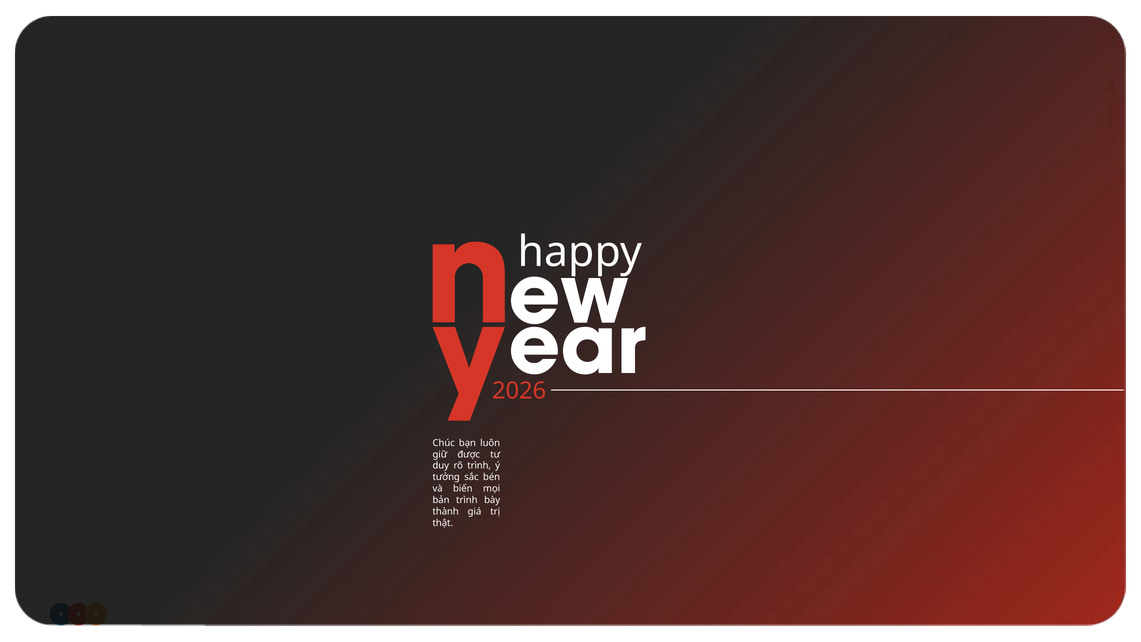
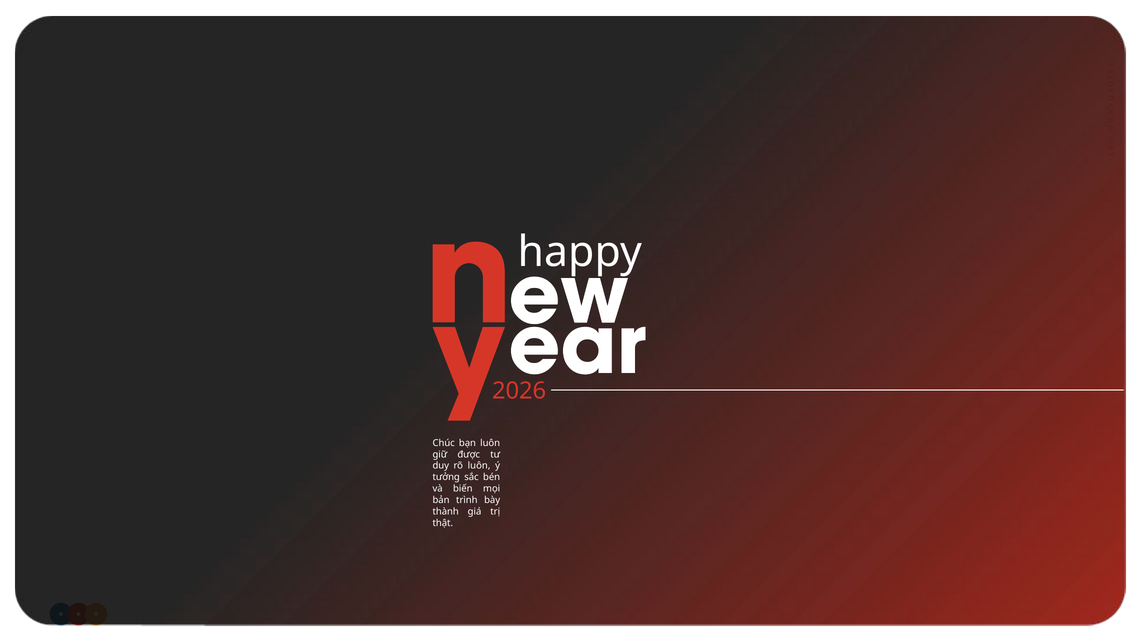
rõ trình: trình -> luôn (479, 466)
